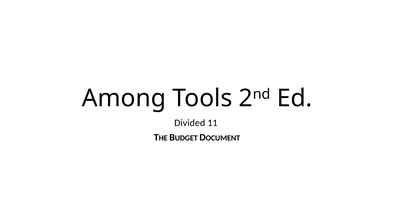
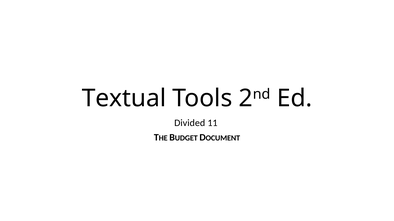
Among: Among -> Textual (124, 98)
